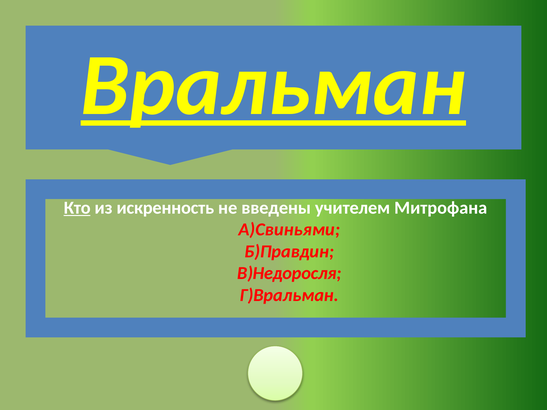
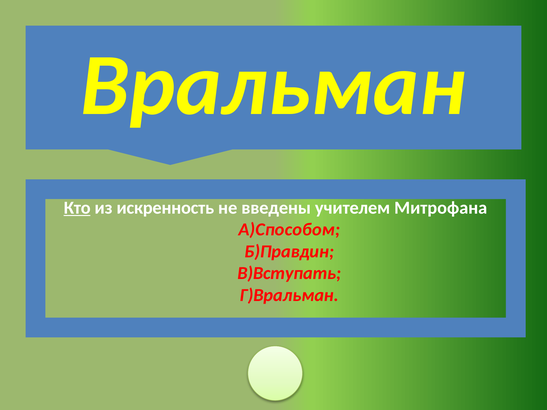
Вральман underline: present -> none (273, 86)
А)Свиньями: А)Свиньями -> А)Способом (289, 230)
В)Недоросля: В)Недоросля -> В)Вступать (289, 273)
